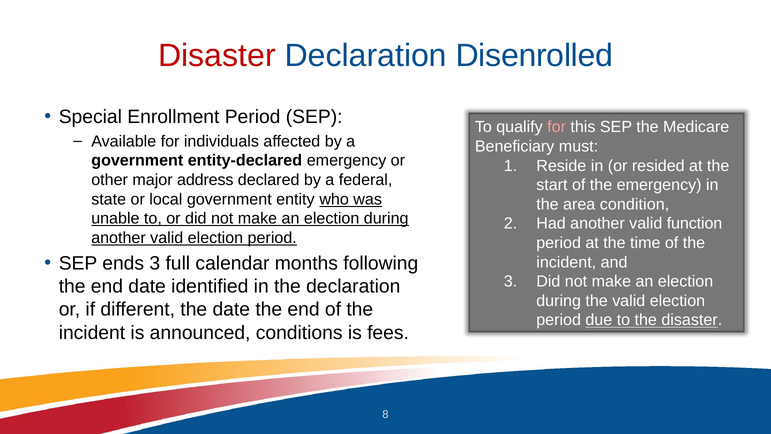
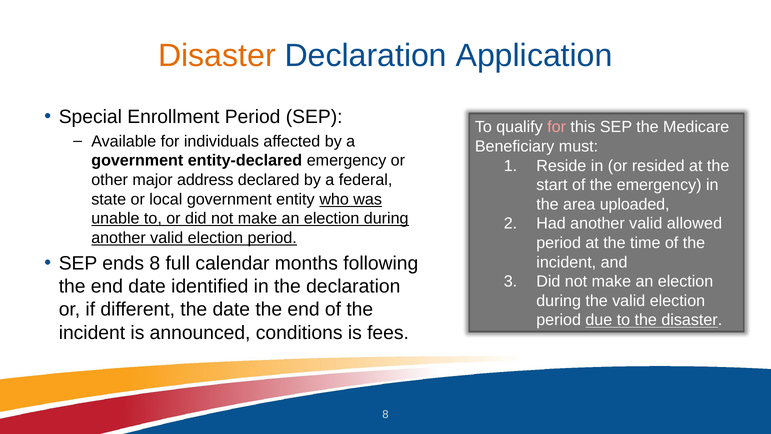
Disaster colour: red -> orange (217, 56)
Disenrolled: Disenrolled -> Application (534, 56)
condition: condition -> uploaded (635, 204)
function: function -> allowed (694, 223)
ends 3: 3 -> 8 (155, 263)
